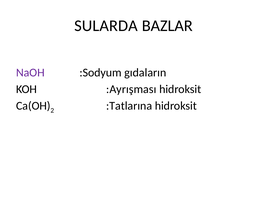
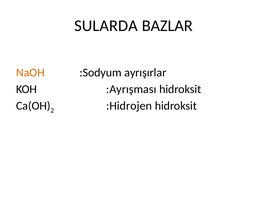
NaOH colour: purple -> orange (30, 73)
gıdaların: gıdaların -> ayrışırlar (145, 73)
:Tatlarına: :Tatlarına -> :Hidrojen (129, 106)
